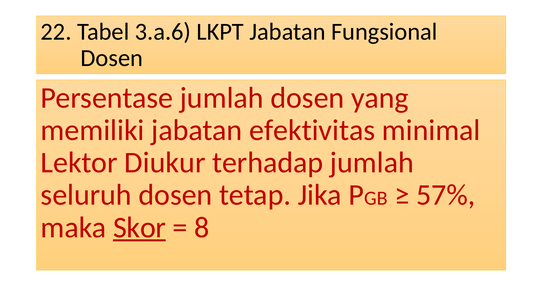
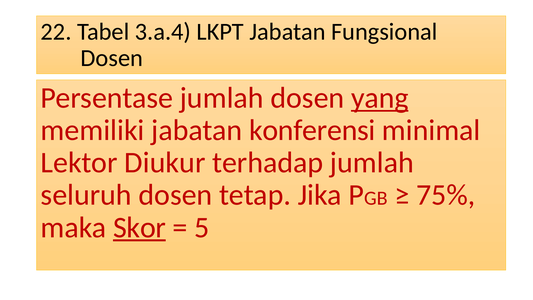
3.a.6: 3.a.6 -> 3.a.4 (163, 32)
yang underline: none -> present (380, 98)
efektivitas: efektivitas -> konferensi (312, 130)
57%: 57% -> 75% (446, 195)
8: 8 -> 5 (202, 227)
